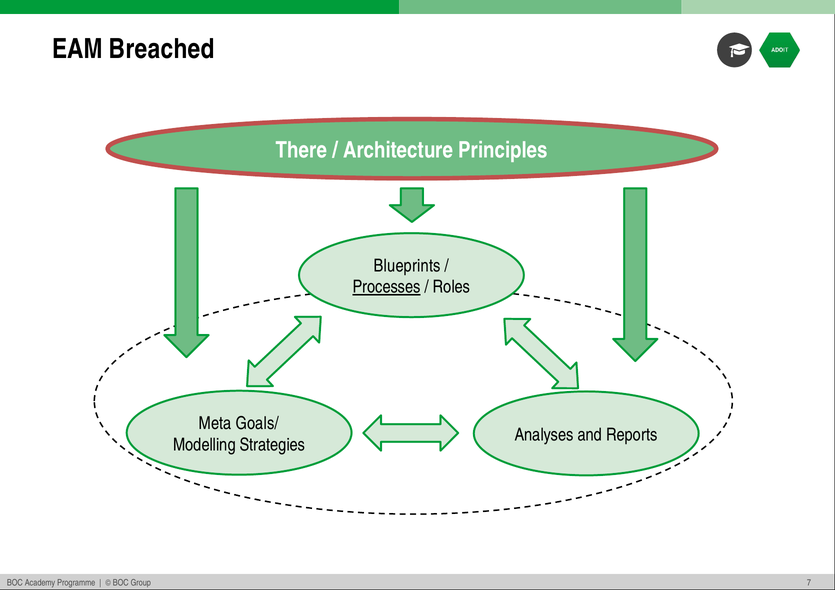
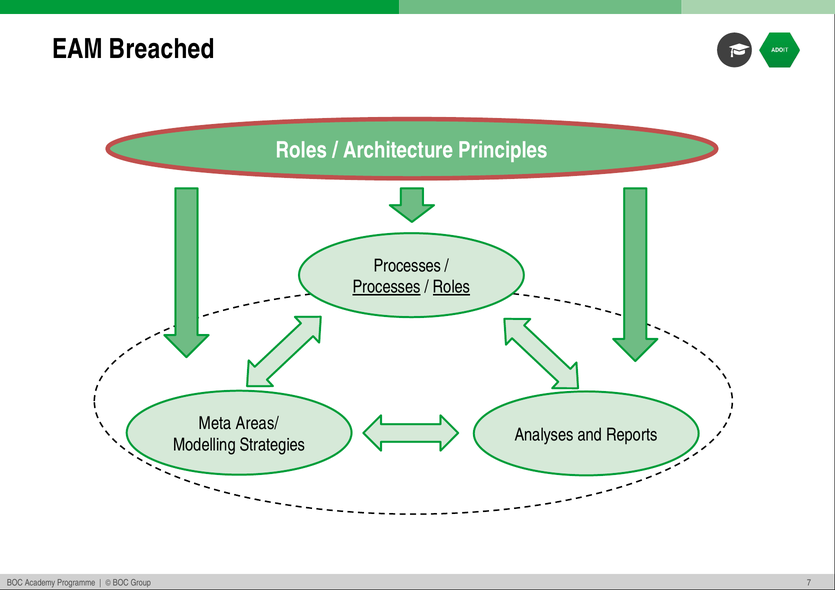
There: There -> Roles (301, 150)
Blueprints: Blueprints -> Processes (407, 266)
Roles underline: none -> present (452, 287)
Goals/: Goals/ -> Areas/ (257, 424)
